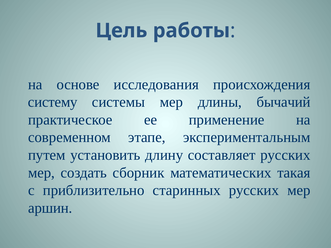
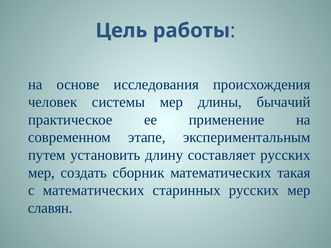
систему: систему -> человек (53, 102)
с приблизительно: приблизительно -> математических (94, 191)
аршин: аршин -> славян (50, 208)
